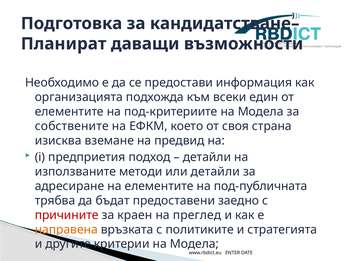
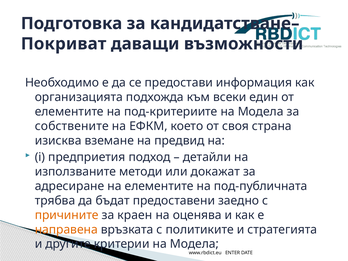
Планират: Планират -> Покриват (64, 44)
или детайли: детайли -> докажат (215, 172)
причините colour: red -> orange (67, 215)
преглед: преглед -> оценява (197, 215)
